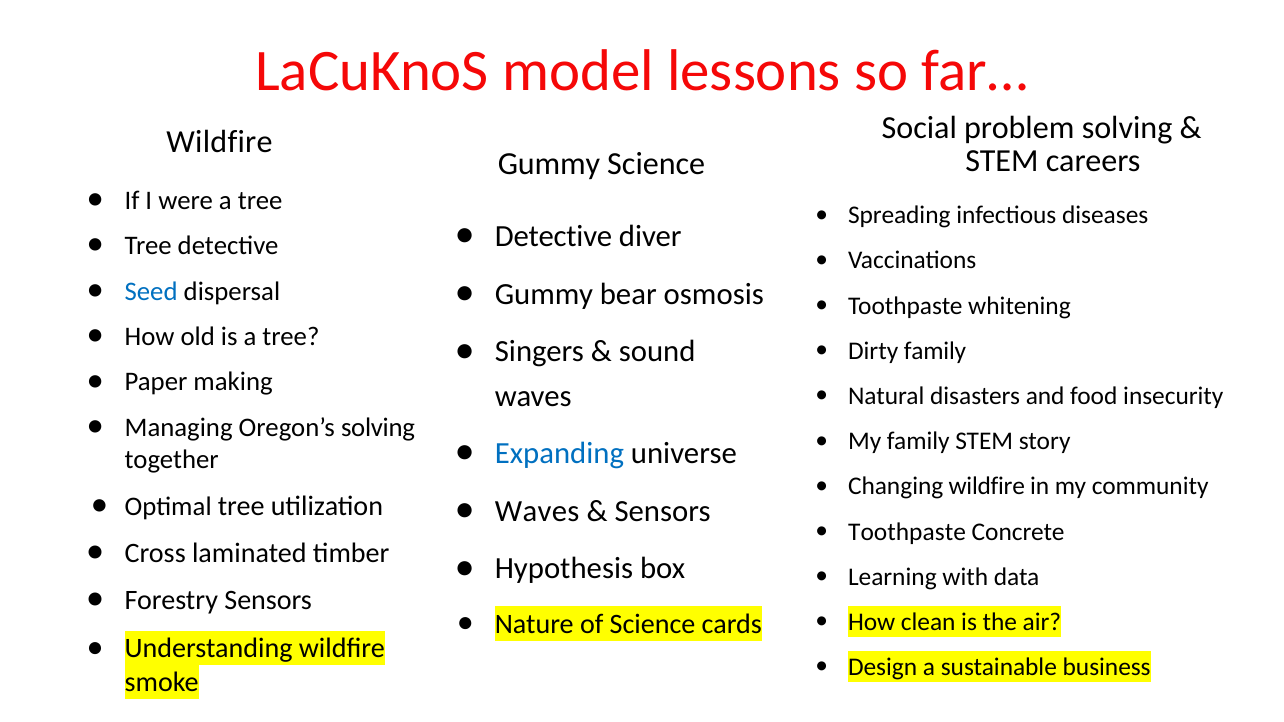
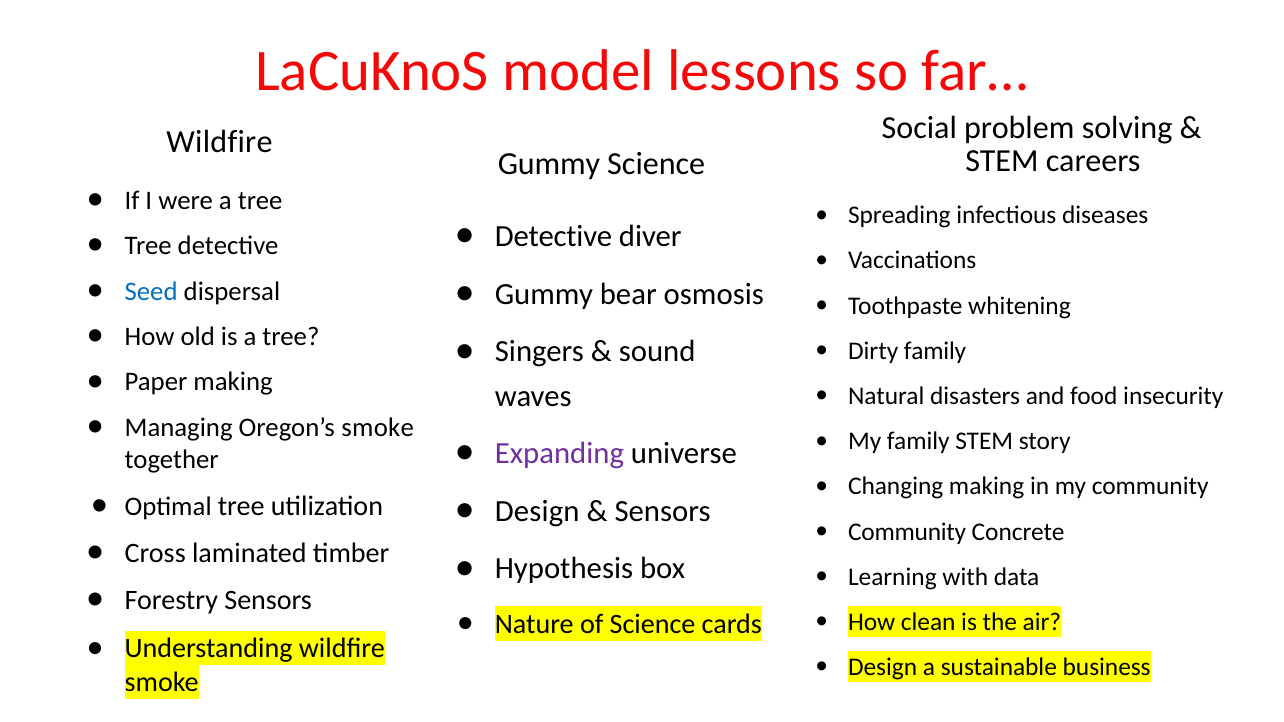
Oregon’s solving: solving -> smoke (378, 428)
Expanding colour: blue -> purple (559, 454)
Changing wildfire: wildfire -> making (987, 487)
Waves: Waves -> Design (537, 511)
Toothpaste: Toothpaste -> Community (907, 532)
